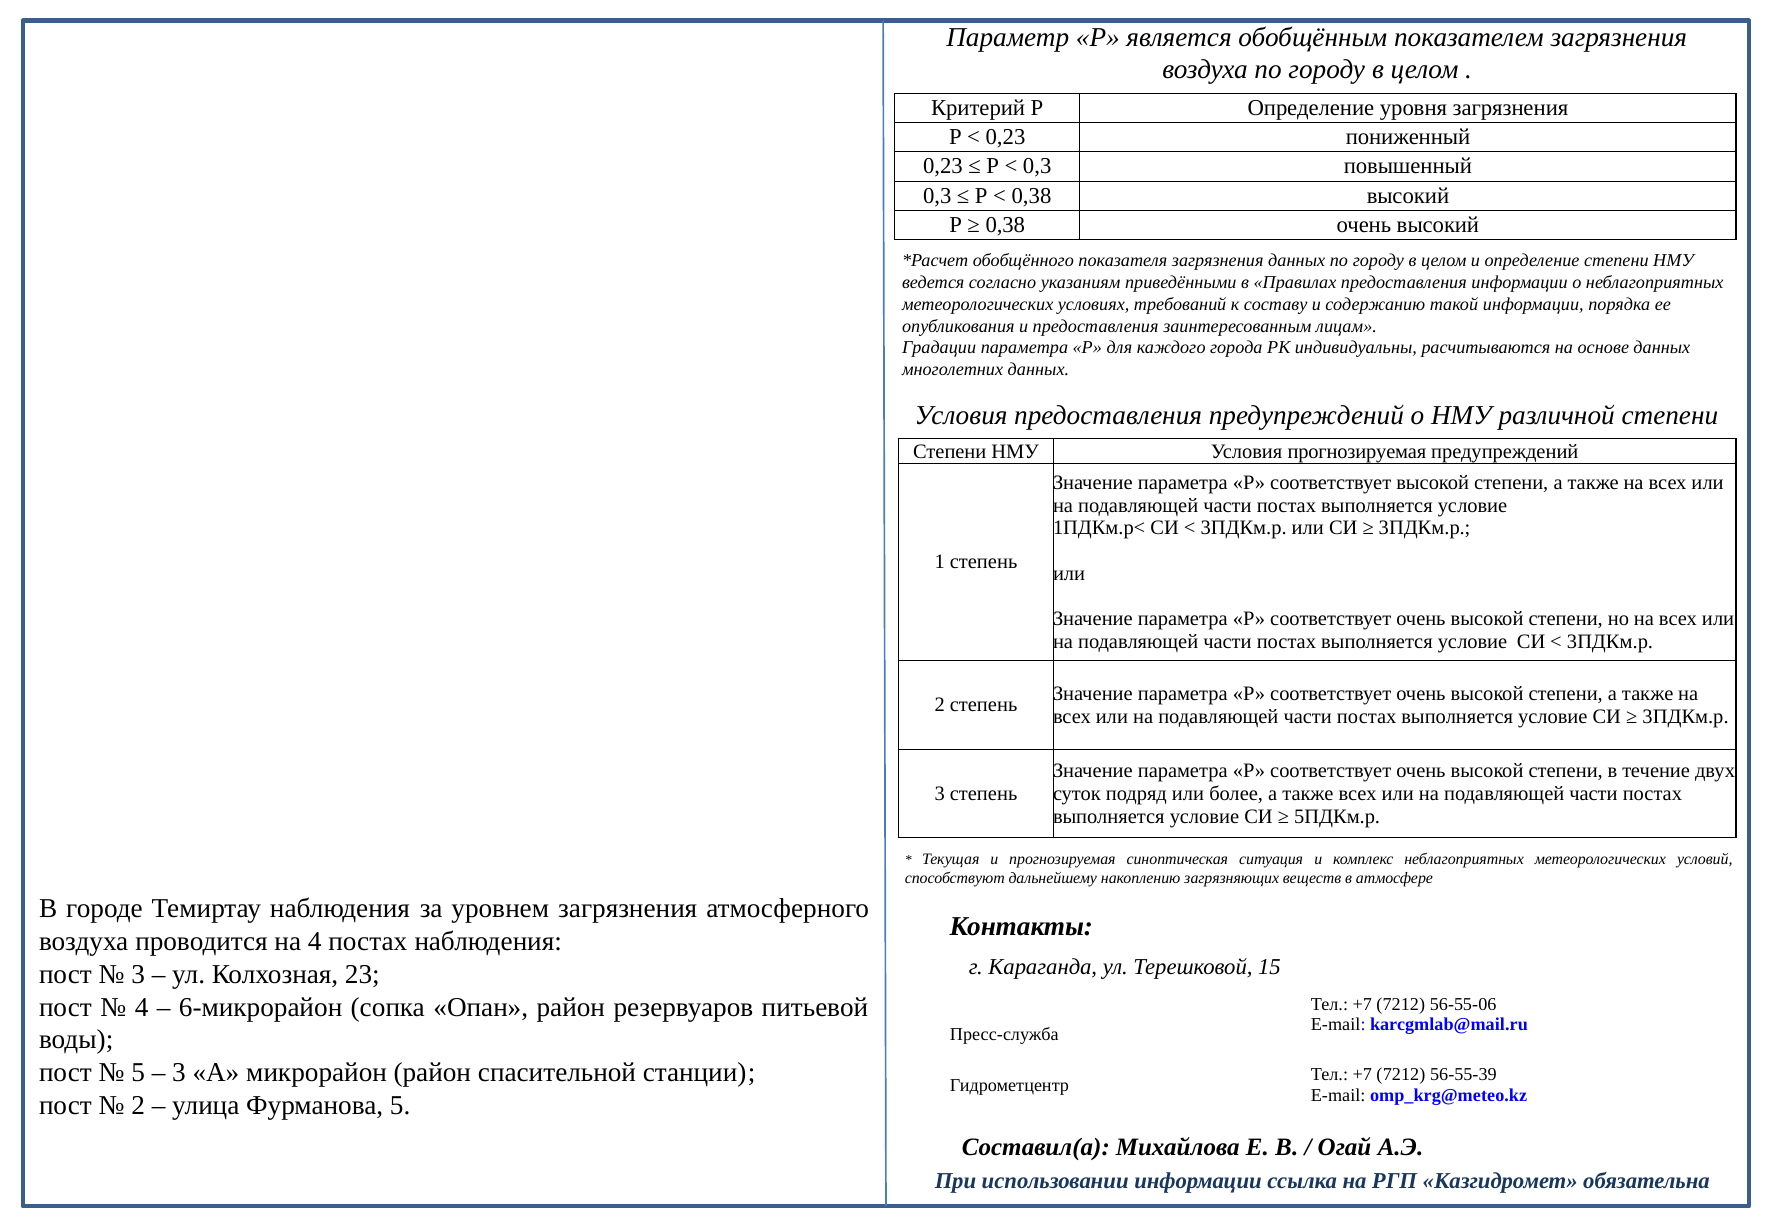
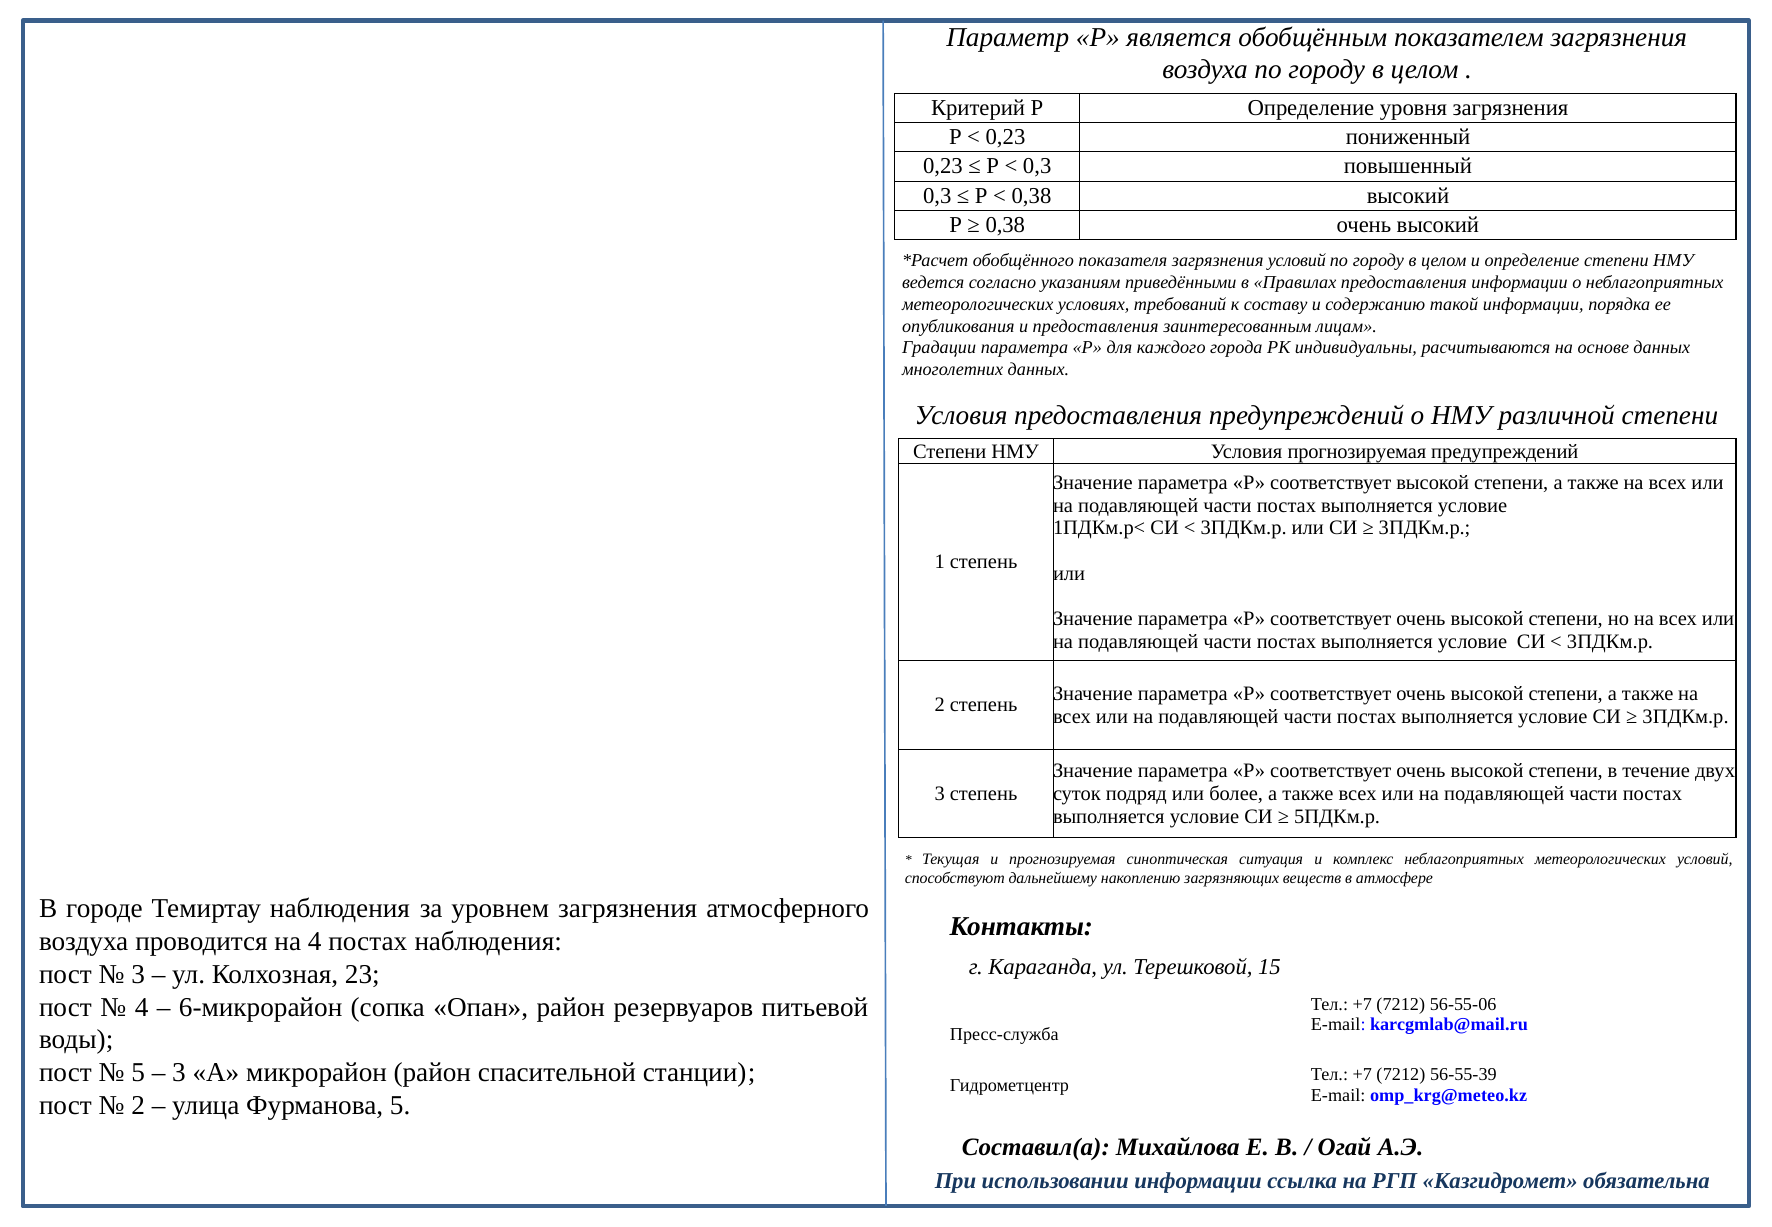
загрязнения данных: данных -> условий (1297, 261)
